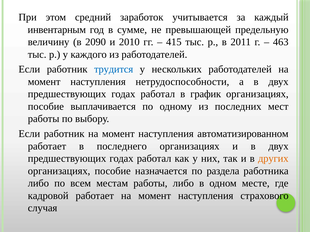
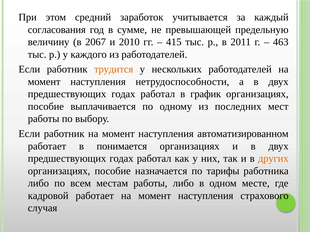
инвентарным: инвентарным -> согласования (57, 30)
2090: 2090 -> 2067 (96, 42)
трудится colour: blue -> orange (114, 69)
последнего: последнего -> понимается (122, 146)
раздела: раздела -> тарифы (223, 171)
